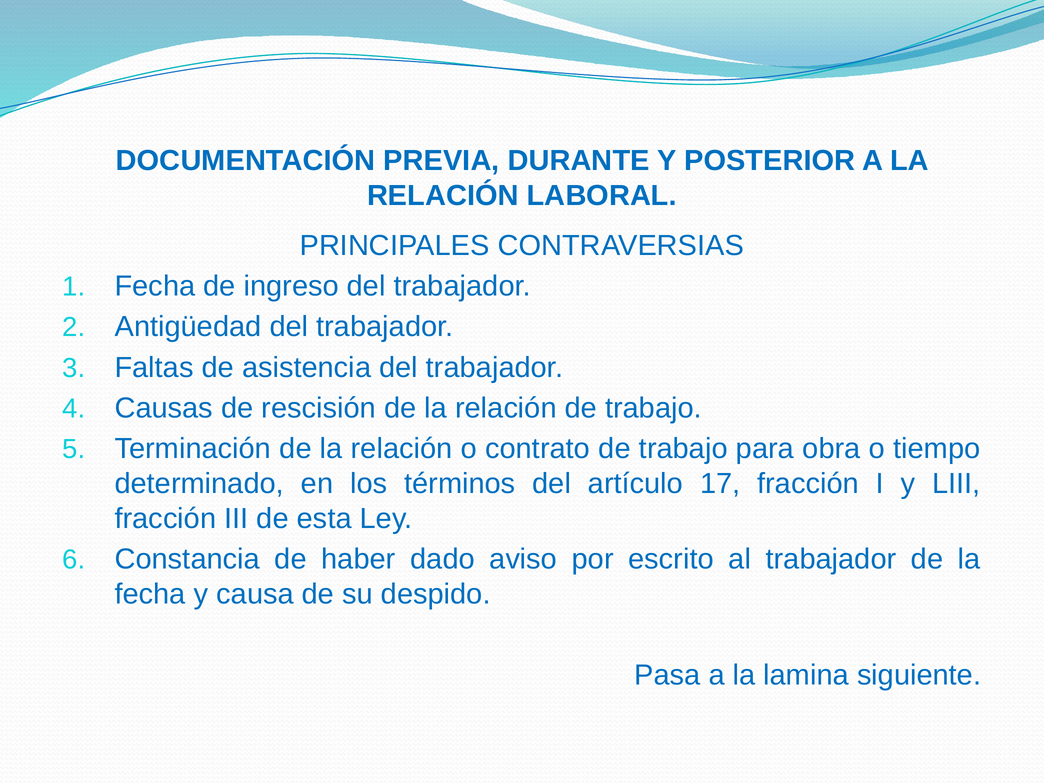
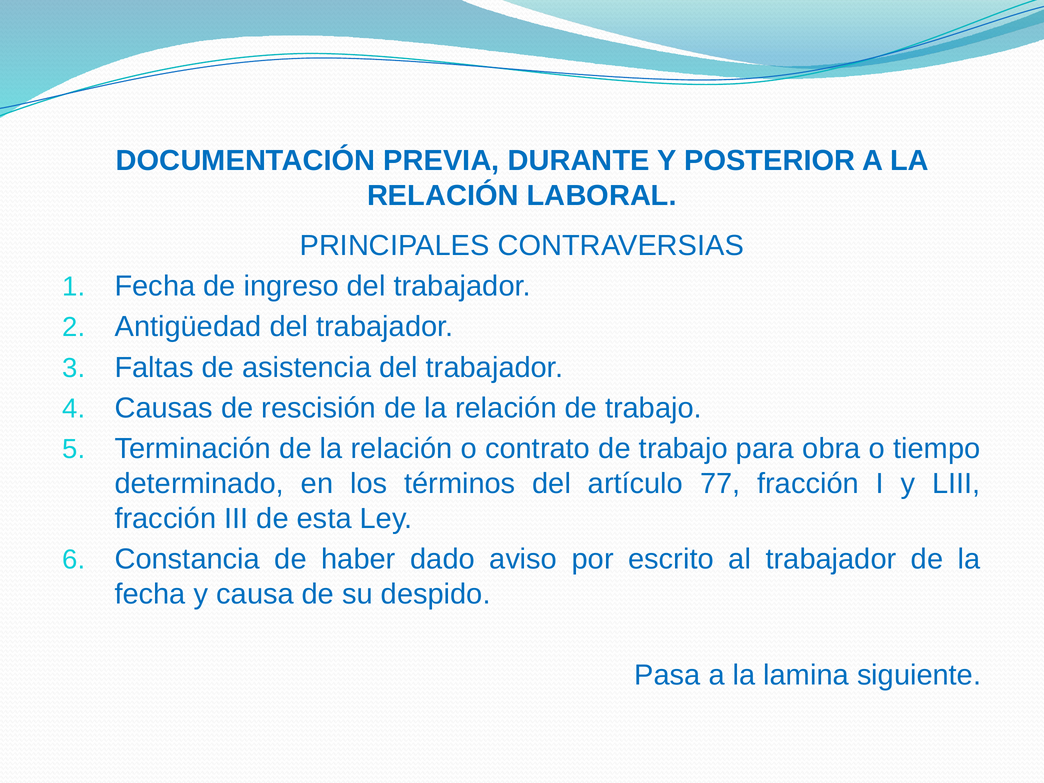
17: 17 -> 77 (720, 484)
